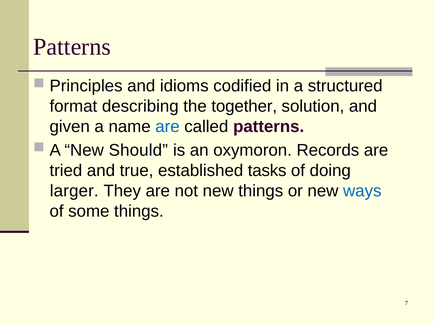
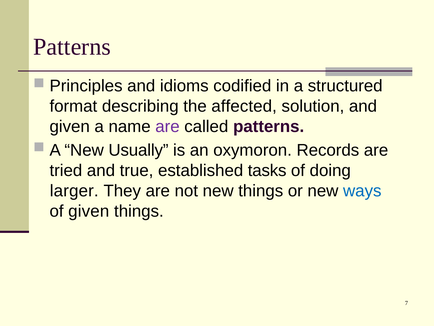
together: together -> affected (244, 106)
are colour: blue -> purple (167, 126)
Should: Should -> Usually (138, 150)
of some: some -> given (89, 211)
